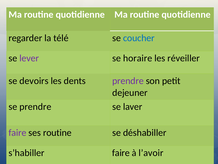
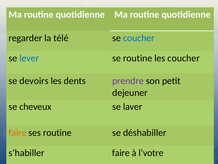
lever colour: purple -> blue (29, 58)
se horaire: horaire -> routine (138, 58)
les réveiller: réveiller -> coucher (184, 58)
se prendre: prendre -> cheveux (35, 106)
faire colour: purple -> orange (17, 132)
l’avoir: l’avoir -> l’votre (151, 152)
